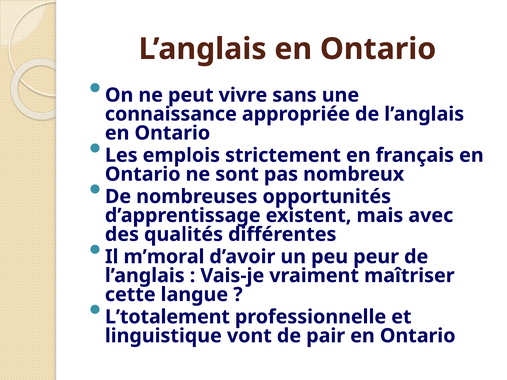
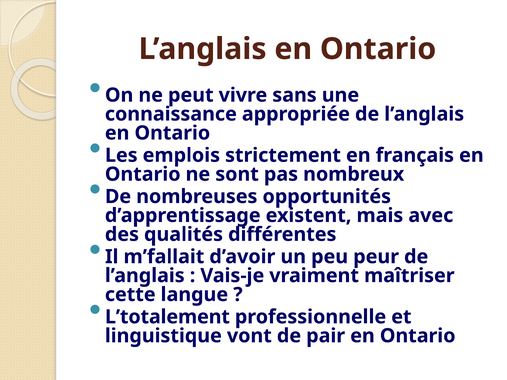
m’moral: m’moral -> m’fallait (164, 257)
